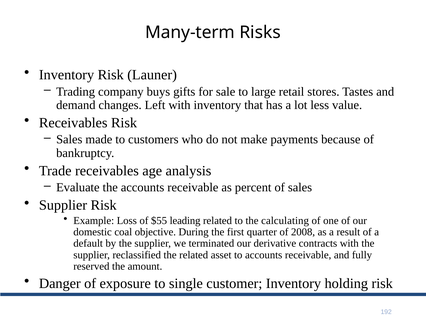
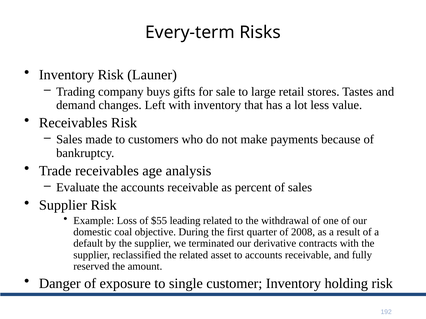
Many-term: Many-term -> Every-term (190, 33)
calculating: calculating -> withdrawal (285, 221)
